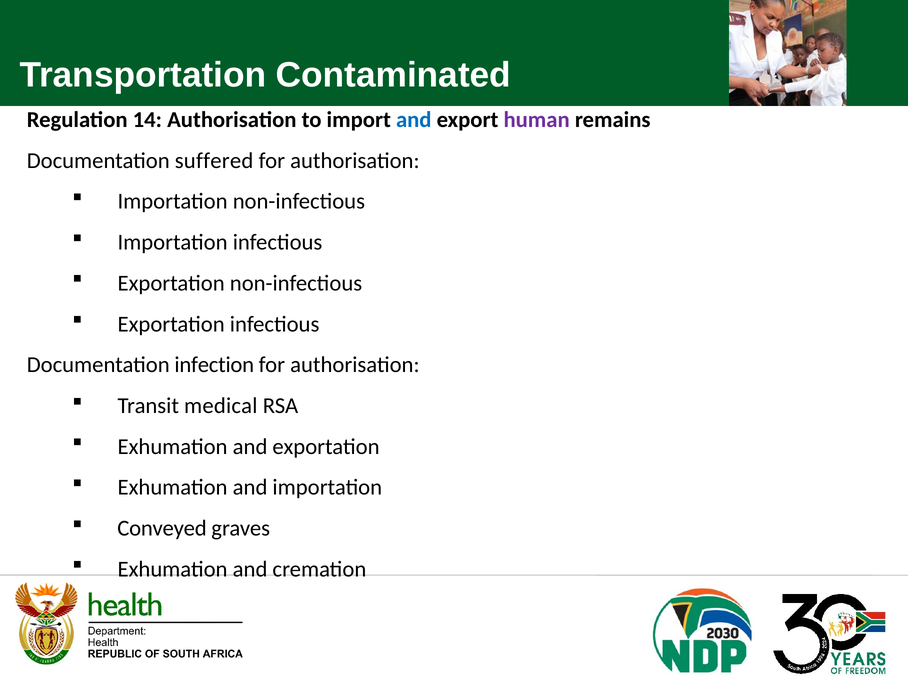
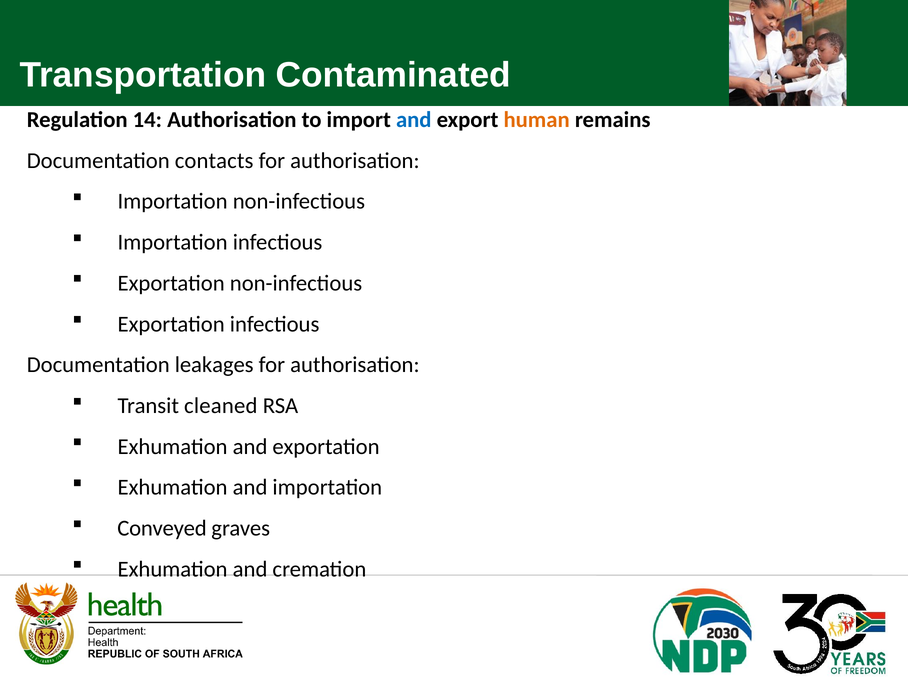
human colour: purple -> orange (537, 120)
suffered: suffered -> contacts (214, 161)
infection: infection -> leakages (214, 365)
medical: medical -> cleaned (221, 406)
